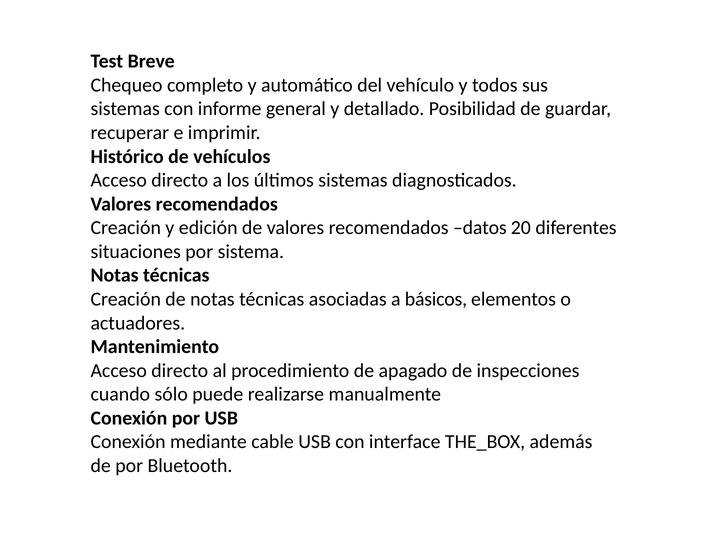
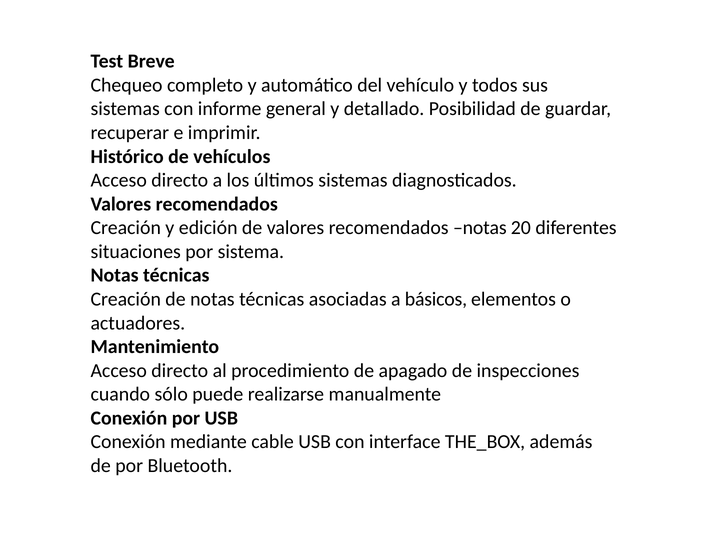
recomendados datos: datos -> notas (480, 228)
